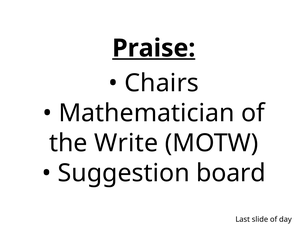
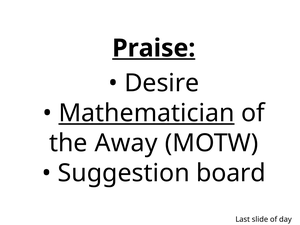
Chairs: Chairs -> Desire (162, 83)
Mathematician underline: none -> present (147, 113)
Write: Write -> Away (126, 143)
